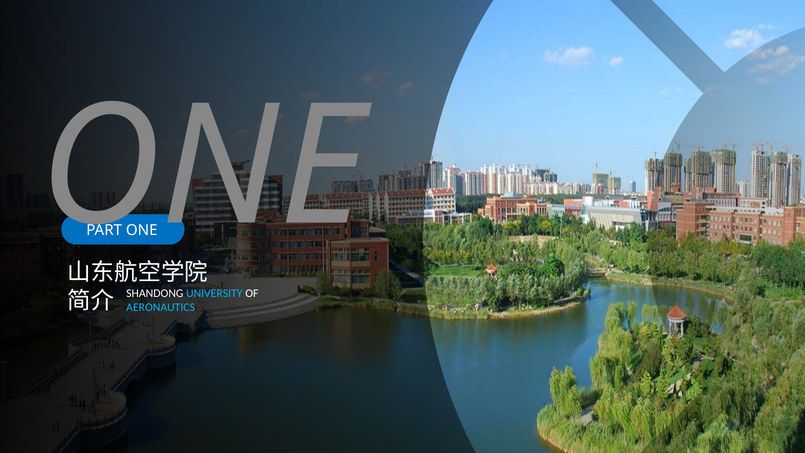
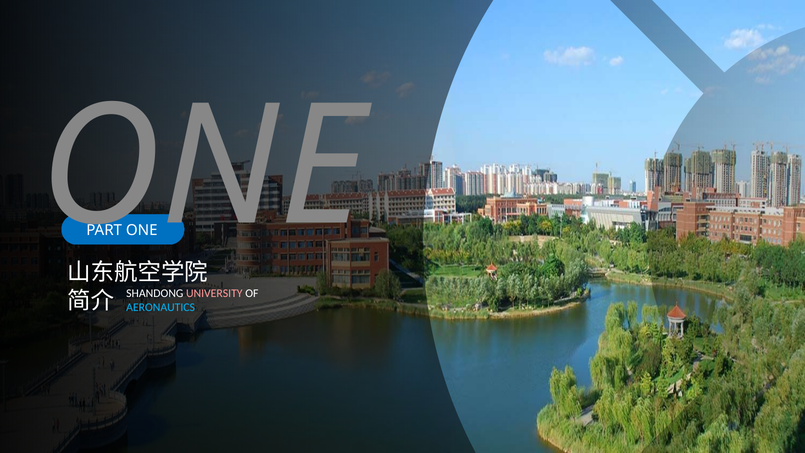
UNIVERSITY colour: light blue -> pink (214, 293)
